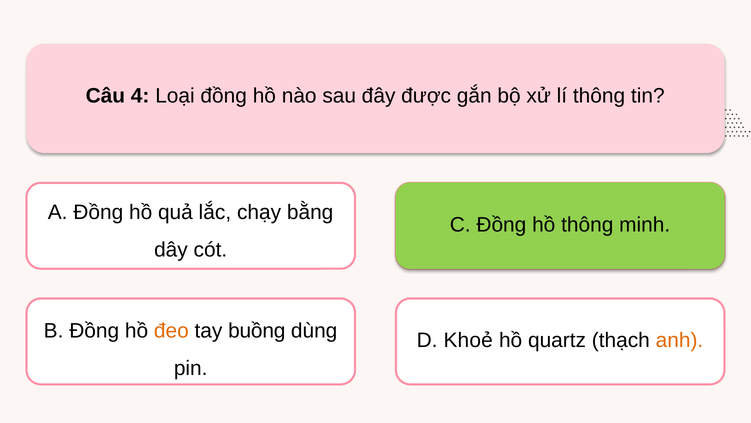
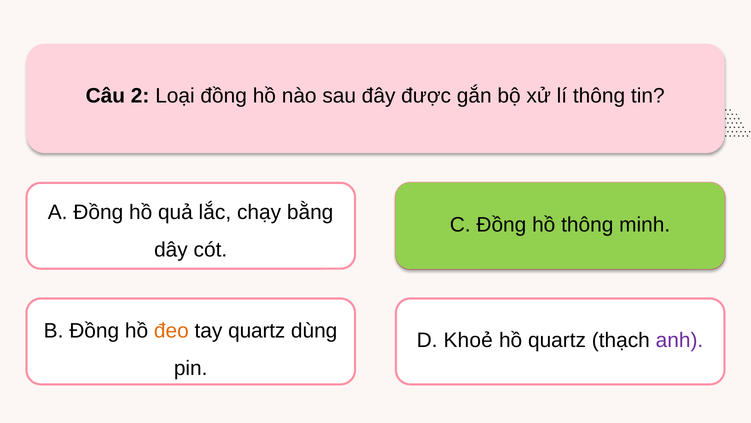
4: 4 -> 2 (140, 96)
tay buồng: buồng -> quartz (257, 330)
anh colour: orange -> purple (679, 340)
